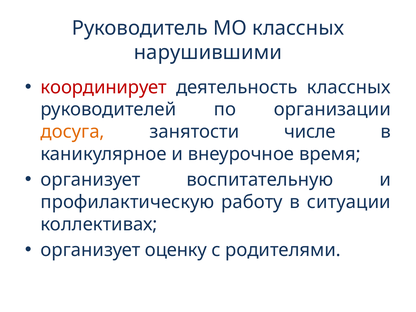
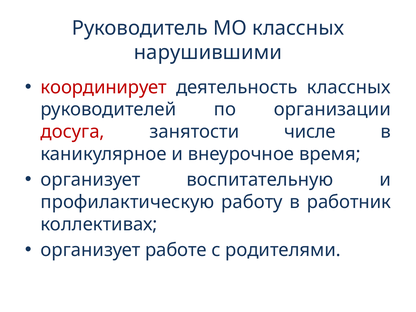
досуга colour: orange -> red (73, 132)
ситуации: ситуации -> работник (349, 202)
оценку: оценку -> работе (176, 250)
